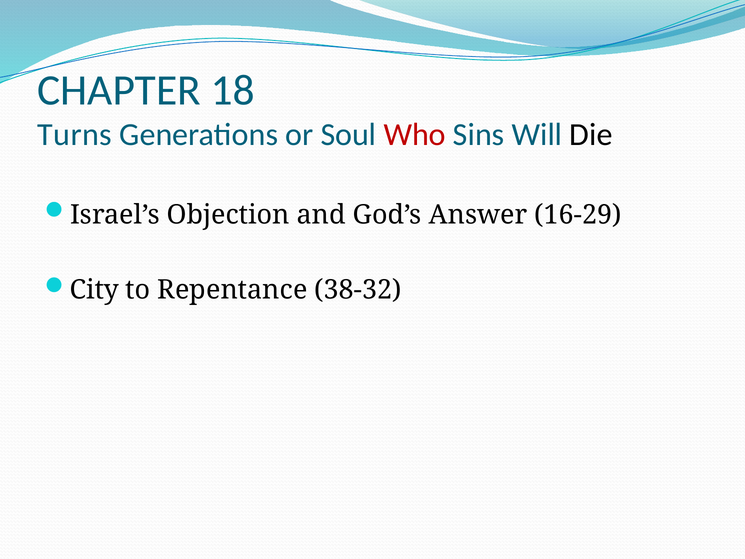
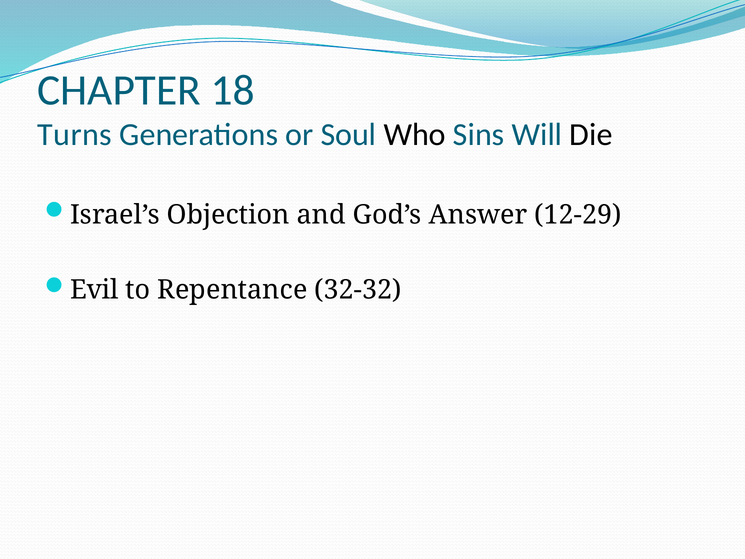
Who colour: red -> black (415, 135)
16-29: 16-29 -> 12-29 (578, 215)
City: City -> Evil (94, 290)
38-32: 38-32 -> 32-32 (358, 290)
